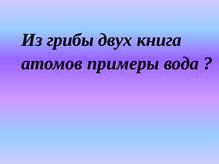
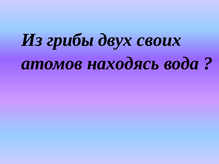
книга: книга -> своих (159, 40)
примеры: примеры -> находясь (123, 63)
